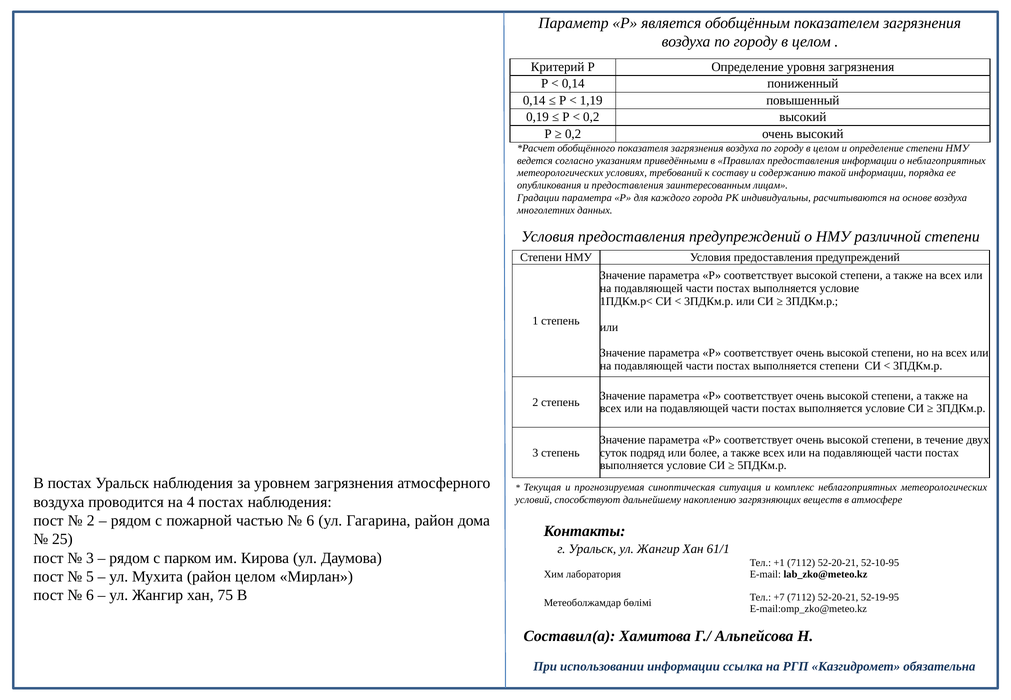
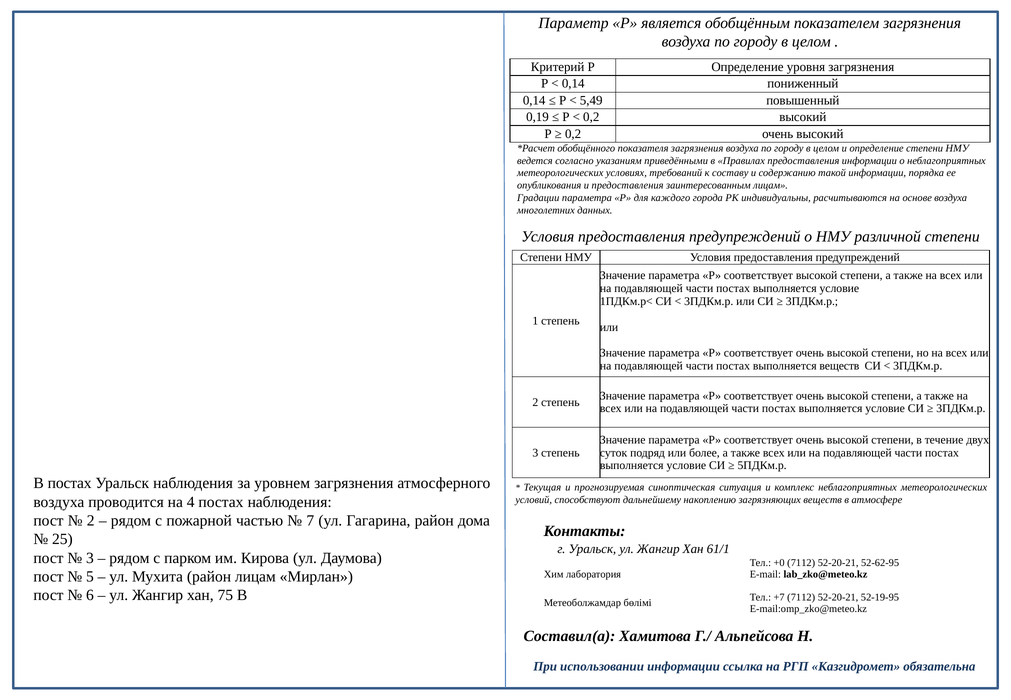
1,19: 1,19 -> 5,49 (591, 100)
выполняется степени: степени -> веществ (839, 366)
6: 6 -> 7 (310, 520)
+1: +1 -> +0 (779, 563)
52-10-95: 52-10-95 -> 52-62-95 (880, 563)
район целом: целом -> лицам (255, 576)
